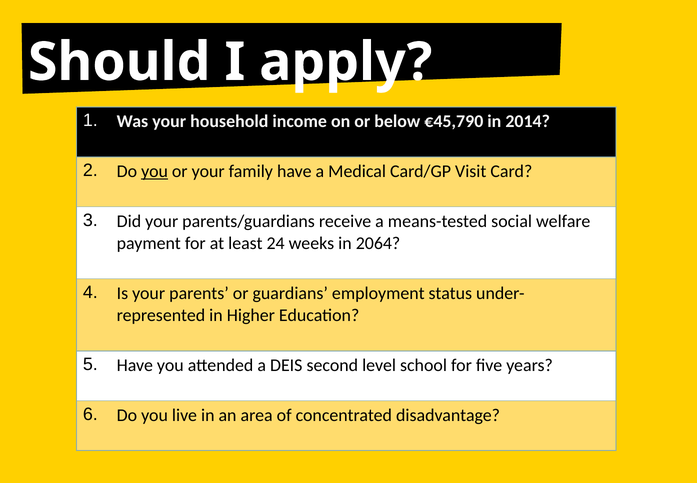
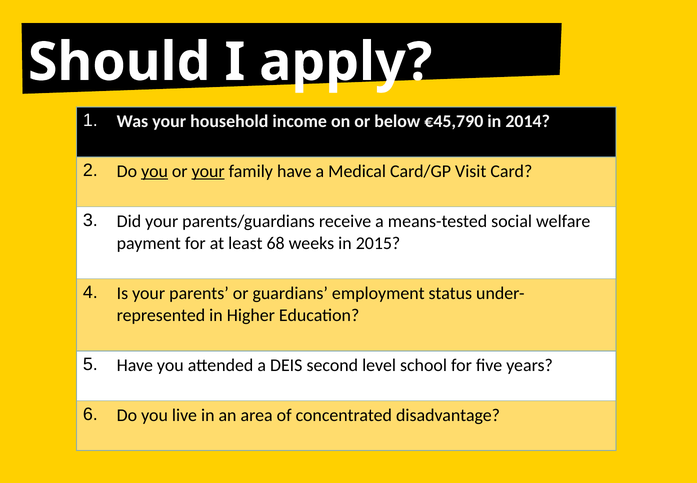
your underline: none -> present (208, 171)
24: 24 -> 68 (276, 243)
2064: 2064 -> 2015 (378, 243)
